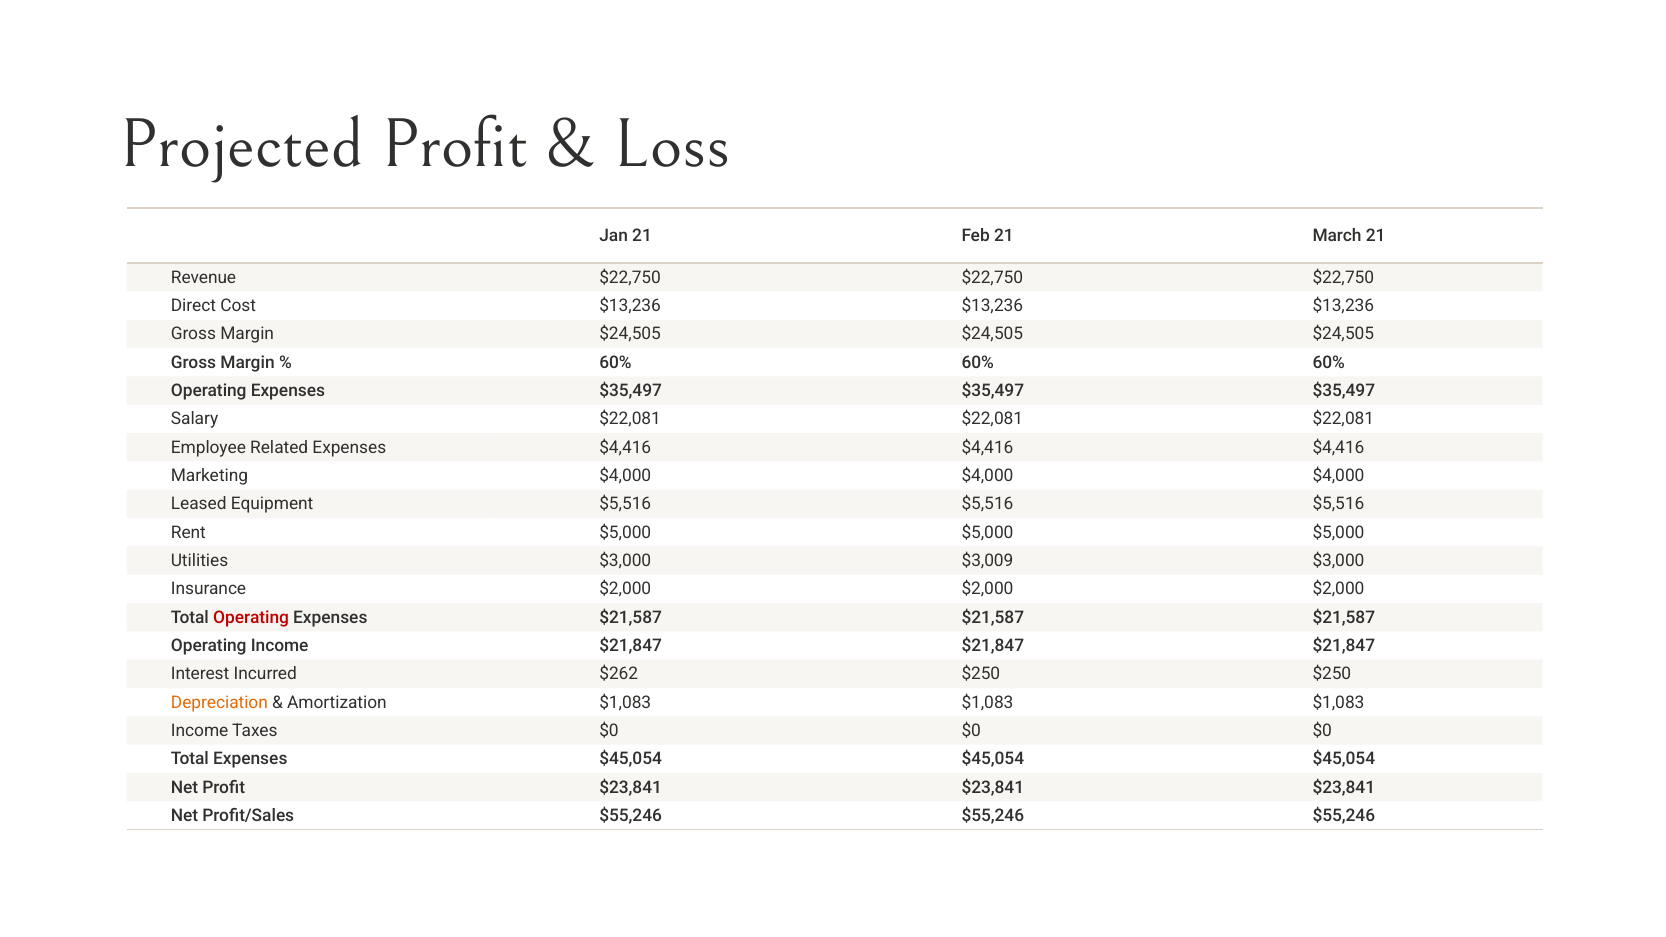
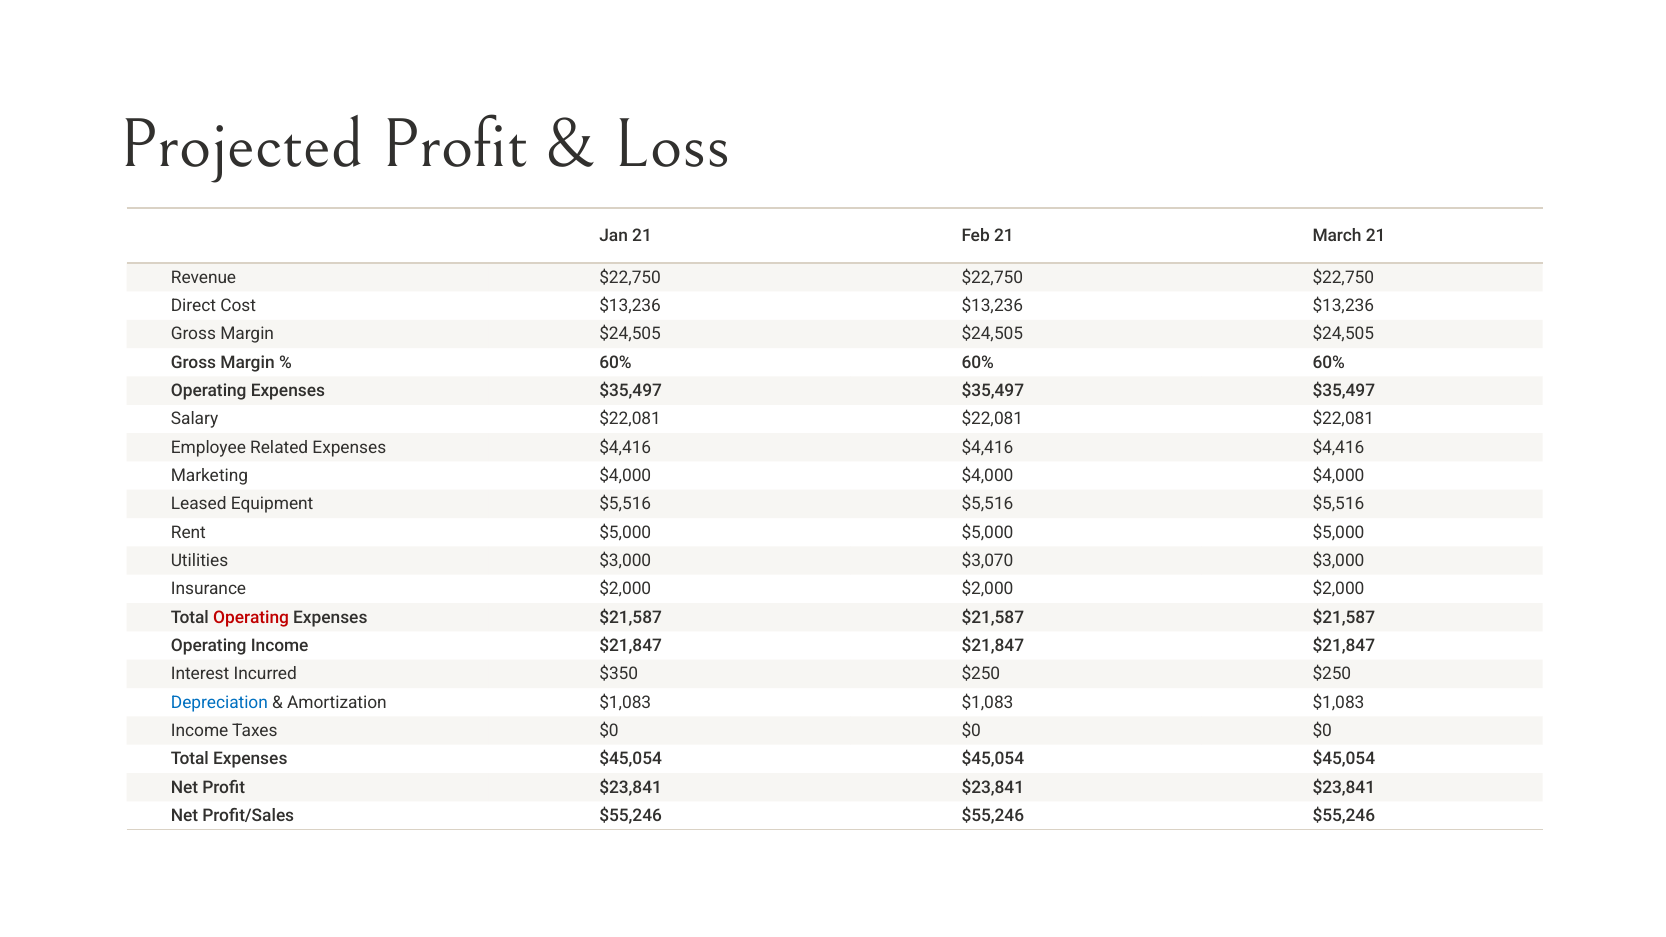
$3,009: $3,009 -> $3,070 (988, 561)
$262: $262 -> $350 (619, 674)
Depreciation colour: orange -> blue (219, 702)
